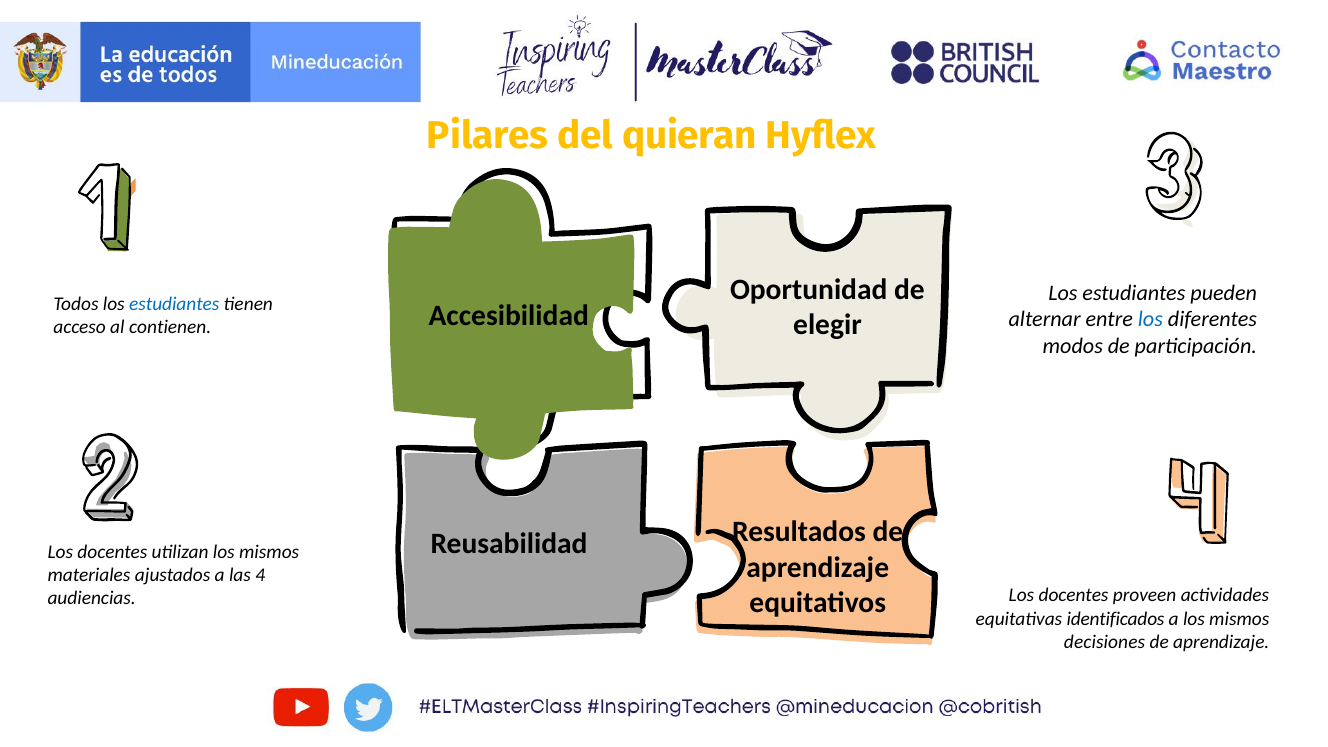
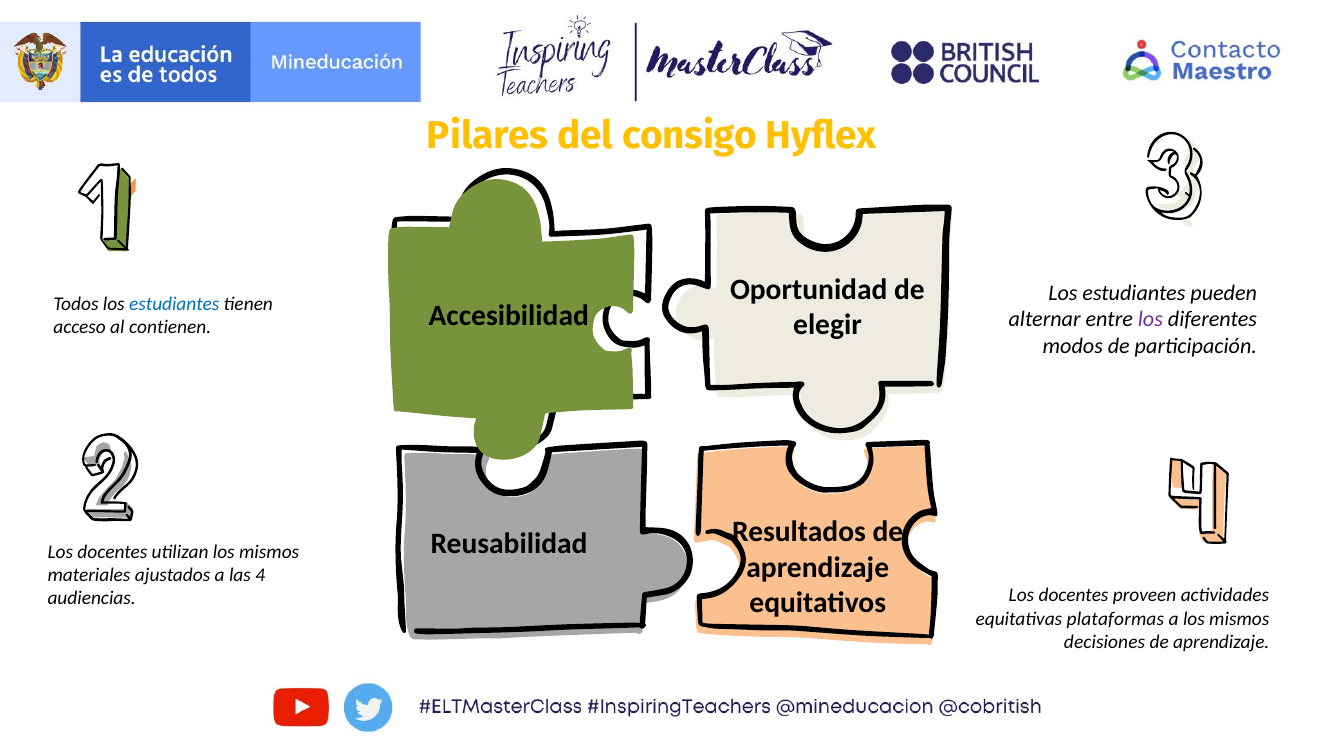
quieran: quieran -> consigo (690, 135)
los colour: blue -> purple (1150, 319)
identificados: identificados -> plataformas (1115, 619)
